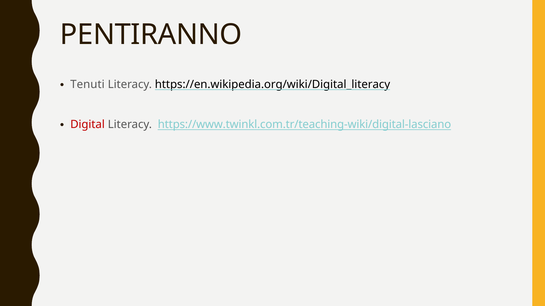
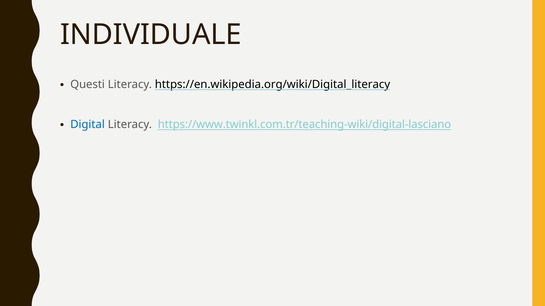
PENTIRANNO: PENTIRANNO -> INDIVIDUALE (151, 35)
Tenuti: Tenuti -> Questi (88, 85)
Digital colour: red -> blue (88, 125)
